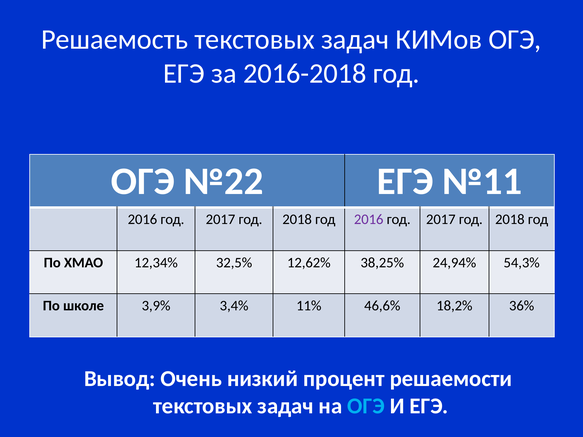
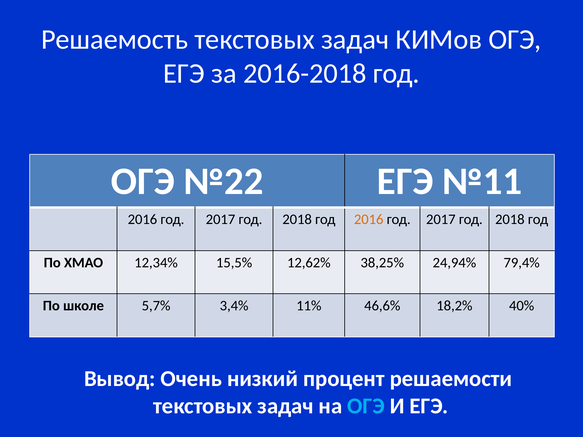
2016 colour: purple -> orange (369, 220)
32,5%: 32,5% -> 15,5% (234, 263)
54,3%: 54,3% -> 79,4% (522, 263)
3,9%: 3,9% -> 5,7% (156, 306)
36%: 36% -> 40% (522, 306)
